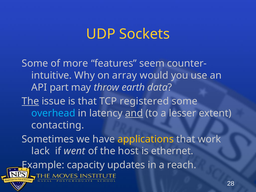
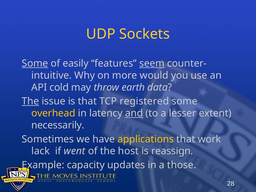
Some underline: none -> present (35, 63)
more: more -> easily (76, 63)
seem underline: none -> present (152, 63)
array: array -> more (125, 75)
part: part -> cold (59, 87)
overhead colour: light blue -> yellow (53, 113)
contacting: contacting -> necessarily (58, 125)
ethernet: ethernet -> reassign (172, 151)
reach: reach -> those (182, 165)
